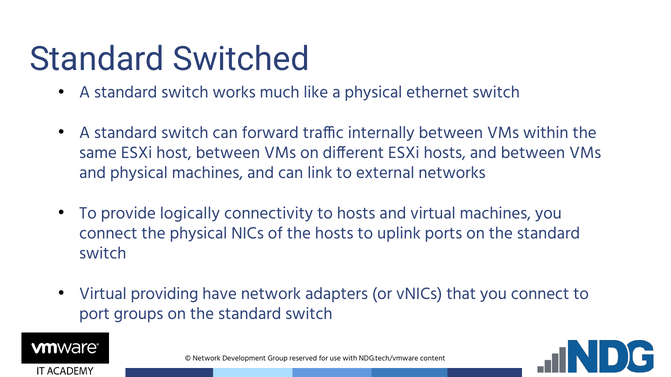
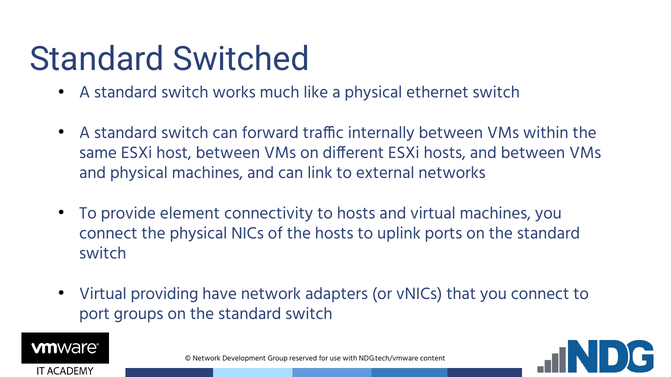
logically: logically -> element (190, 213)
